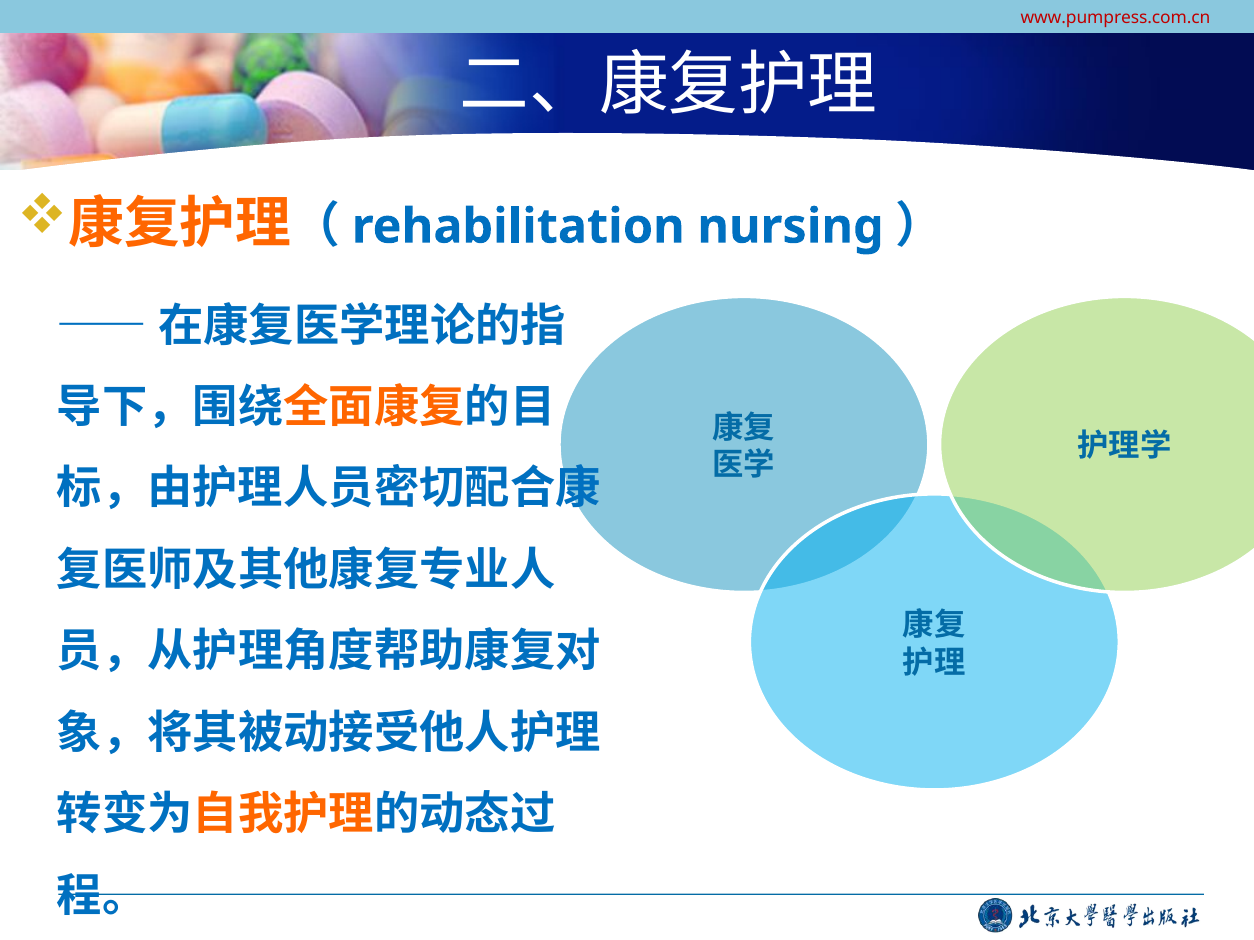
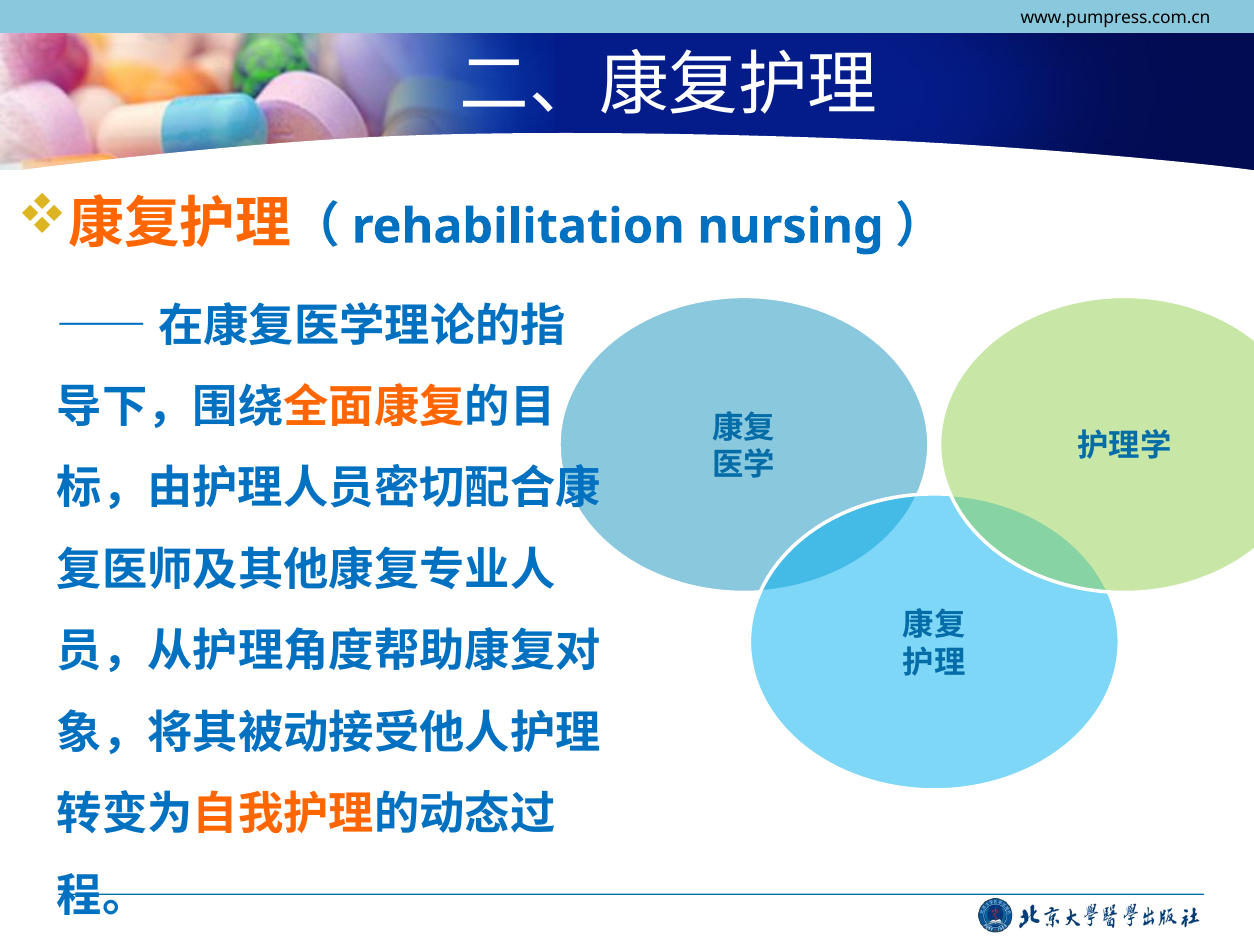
www.pumpress.com.cn colour: red -> black (1115, 18)
